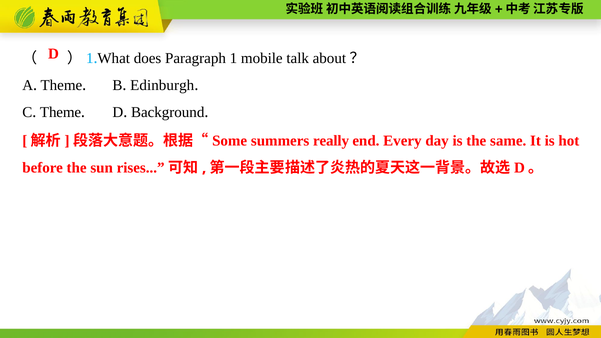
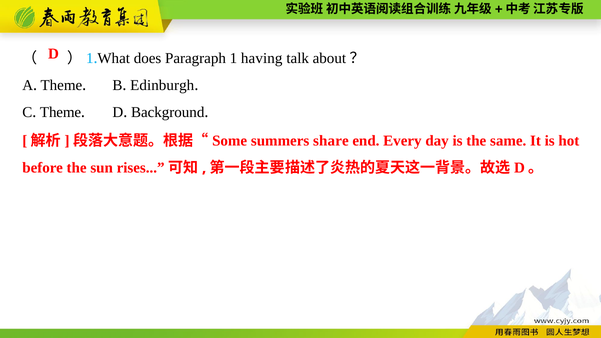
mobile: mobile -> having (262, 58)
really: really -> share (331, 141)
